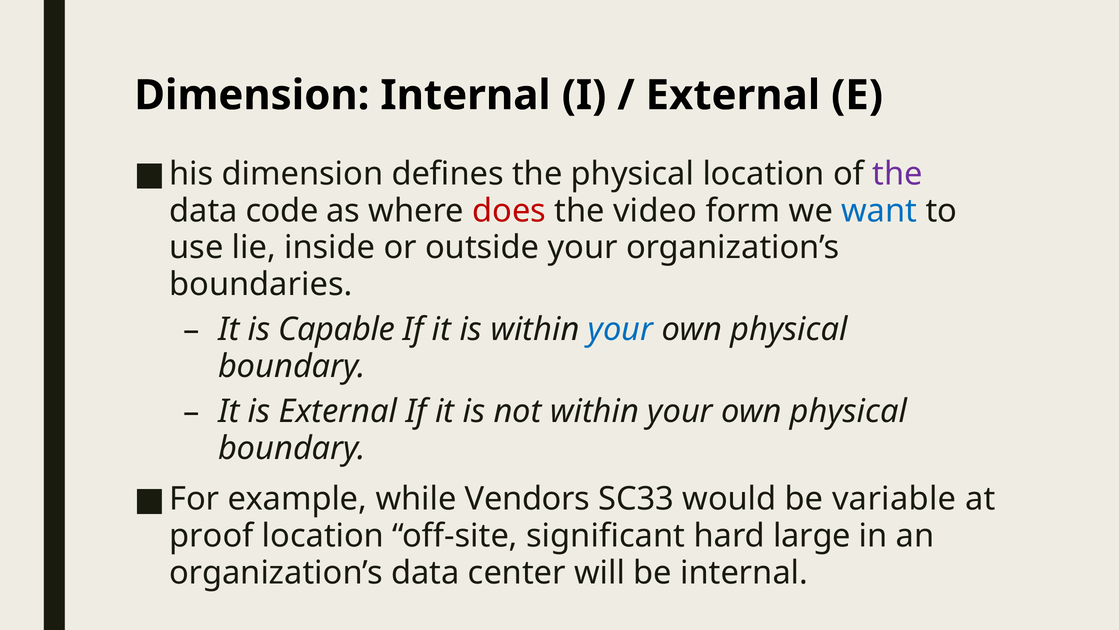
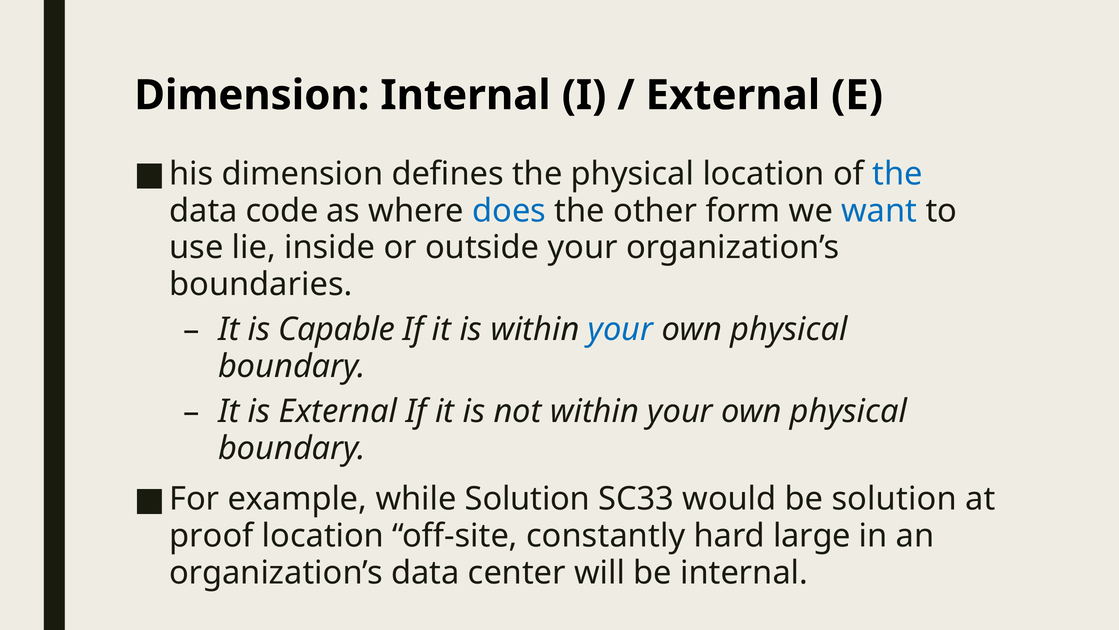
the colour: purple -> blue (898, 174)
does colour: red -> blue (509, 211)
video: video -> other (655, 211)
while Vendors: Vendors -> Solution (527, 499)
be variable: variable -> solution (894, 499)
significant: significant -> constantly (606, 536)
